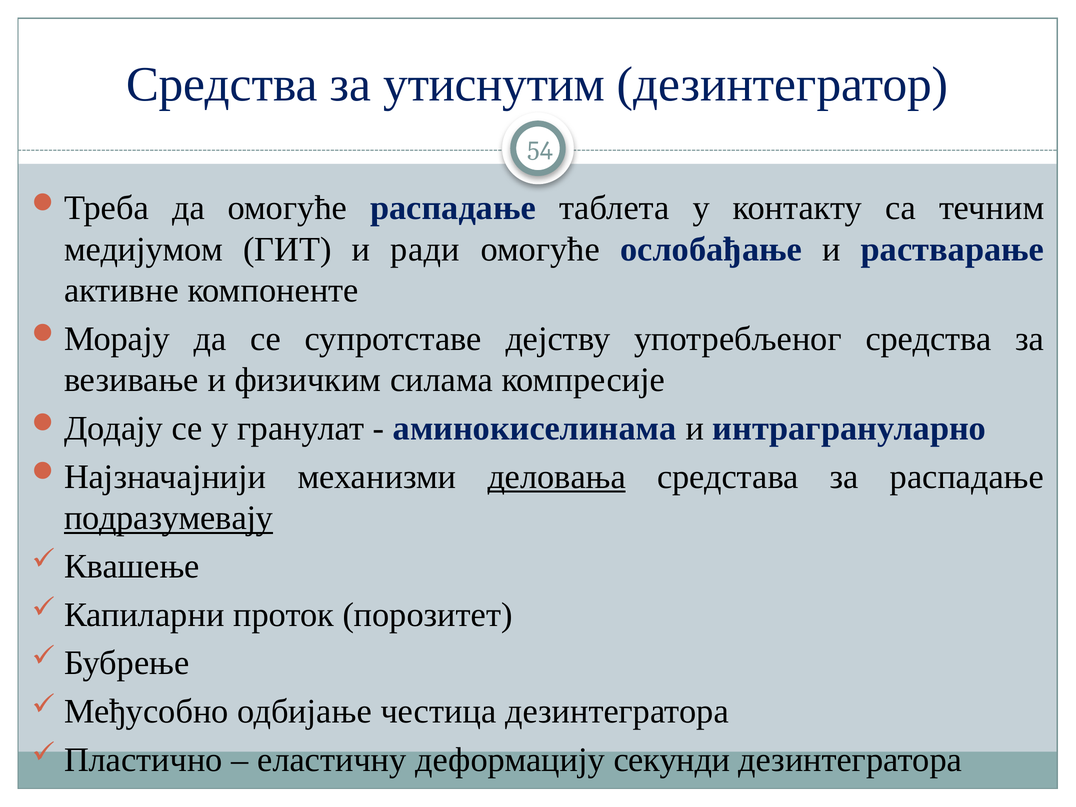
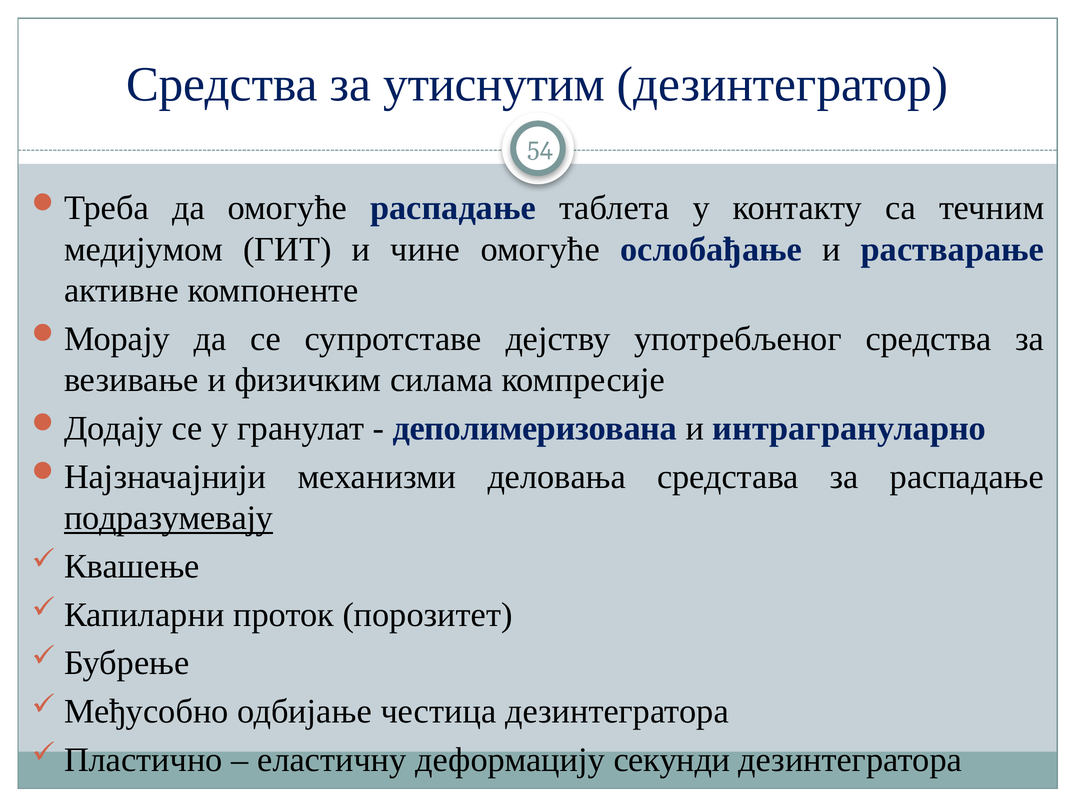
ради: ради -> чине (425, 249)
аминокиселинама: аминокиселинама -> деполимеризована (535, 428)
деловања underline: present -> none (557, 477)
